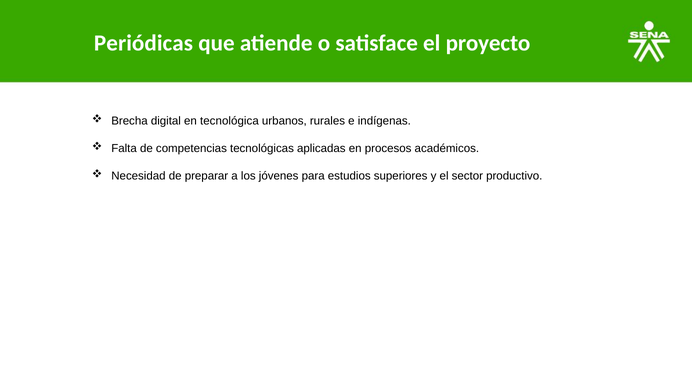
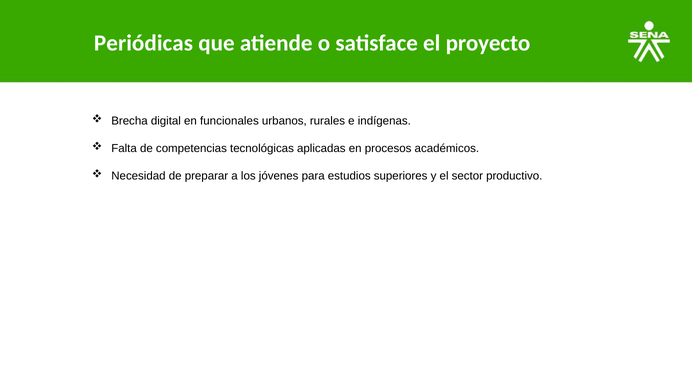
tecnológica: tecnológica -> funcionales (229, 121)
